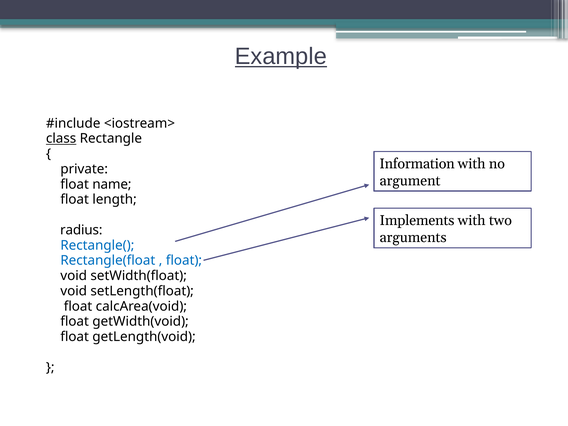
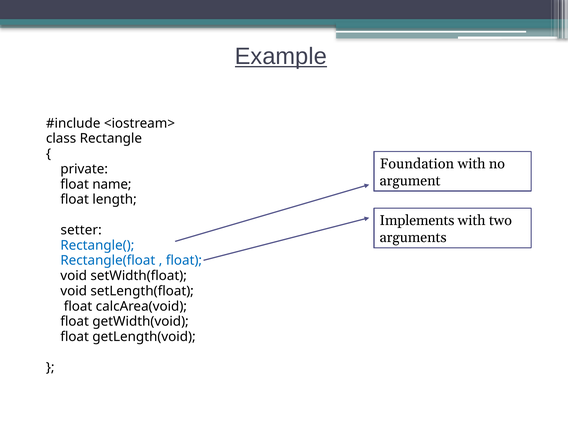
class underline: present -> none (61, 139)
Information: Information -> Foundation (417, 164)
radius: radius -> setter (81, 230)
